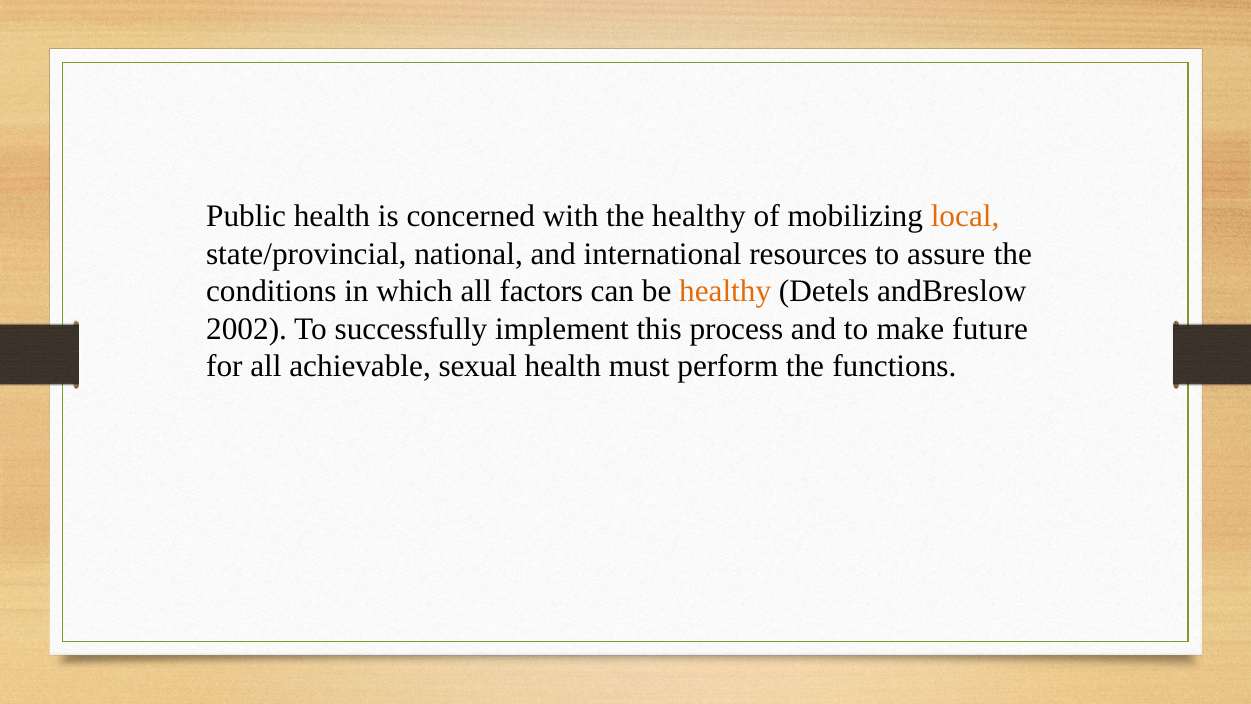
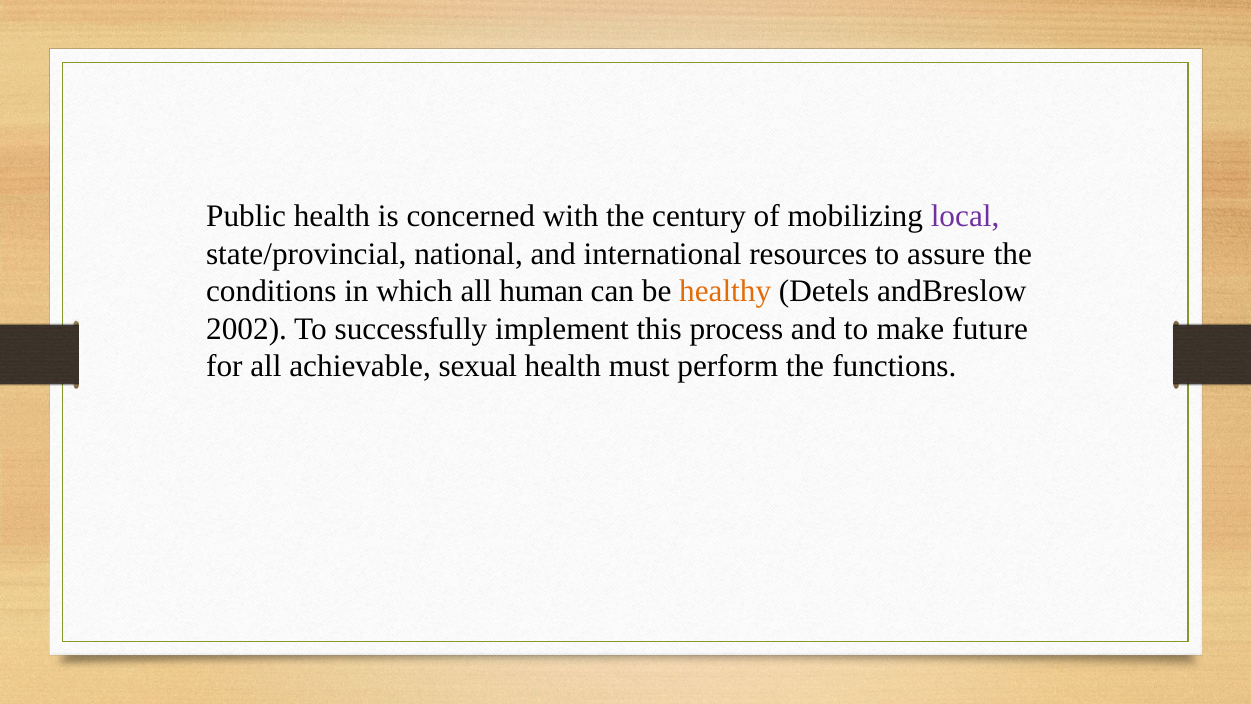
the healthy: healthy -> century (699, 216)
local colour: orange -> purple (965, 216)
factors: factors -> human (541, 291)
